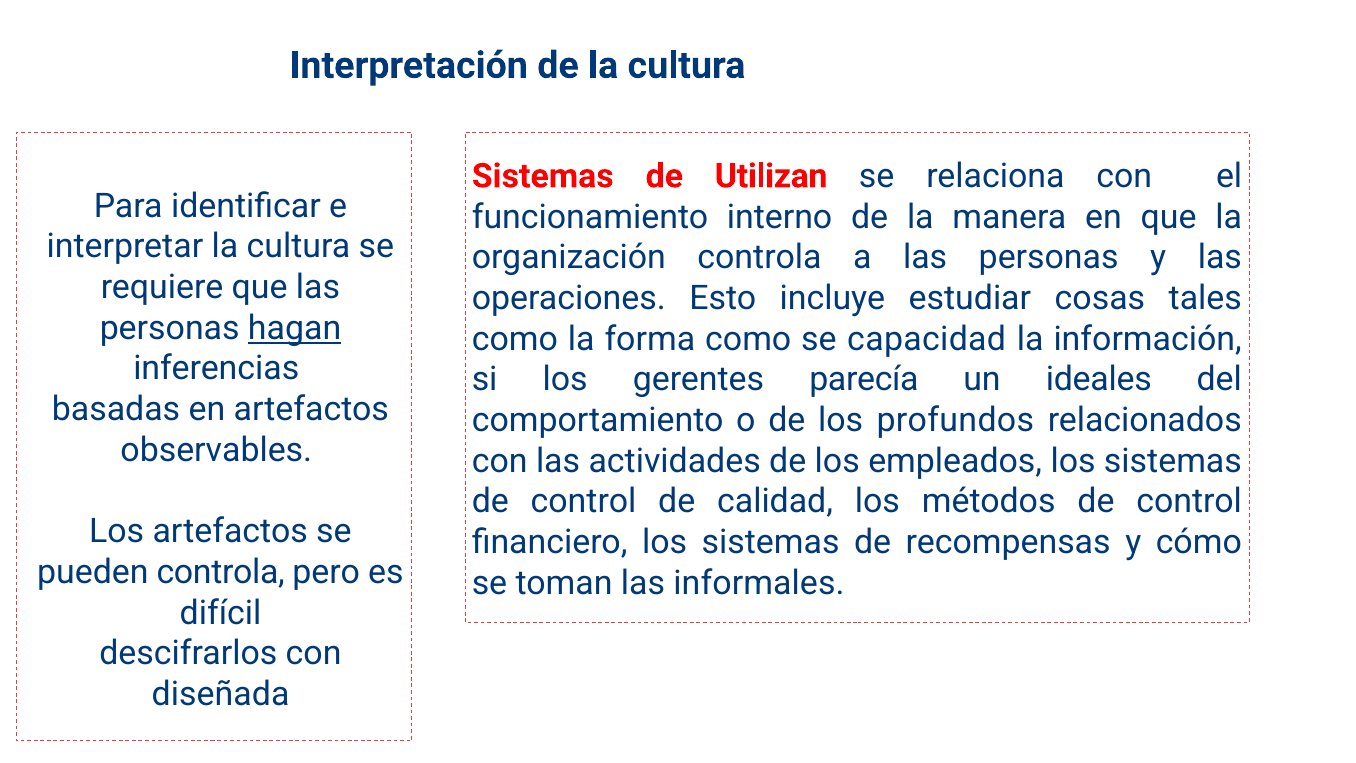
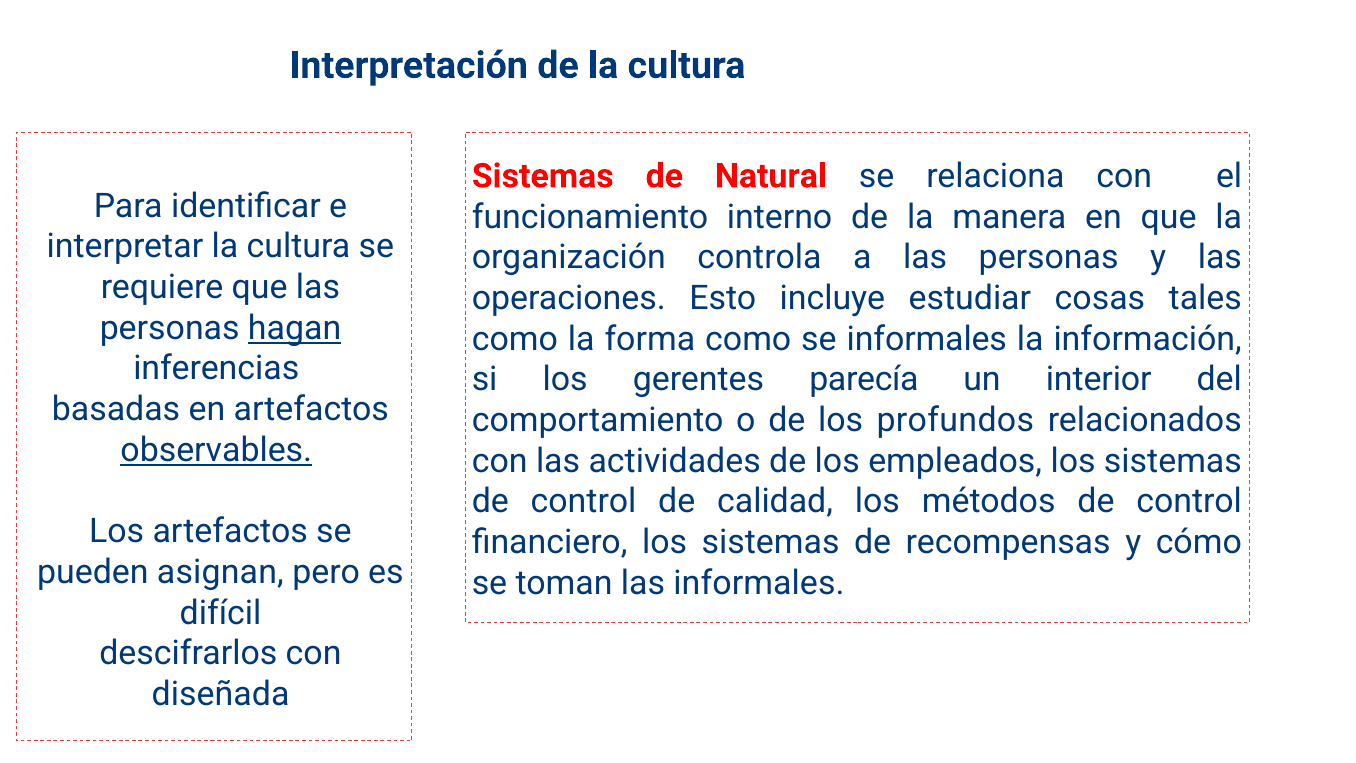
Utilizan: Utilizan -> Natural (771, 176)
se capacidad: capacidad -> informales (927, 339)
ideales: ideales -> interior (1099, 379)
observables underline: none -> present (216, 450)
pueden controla: controla -> asignan (220, 572)
